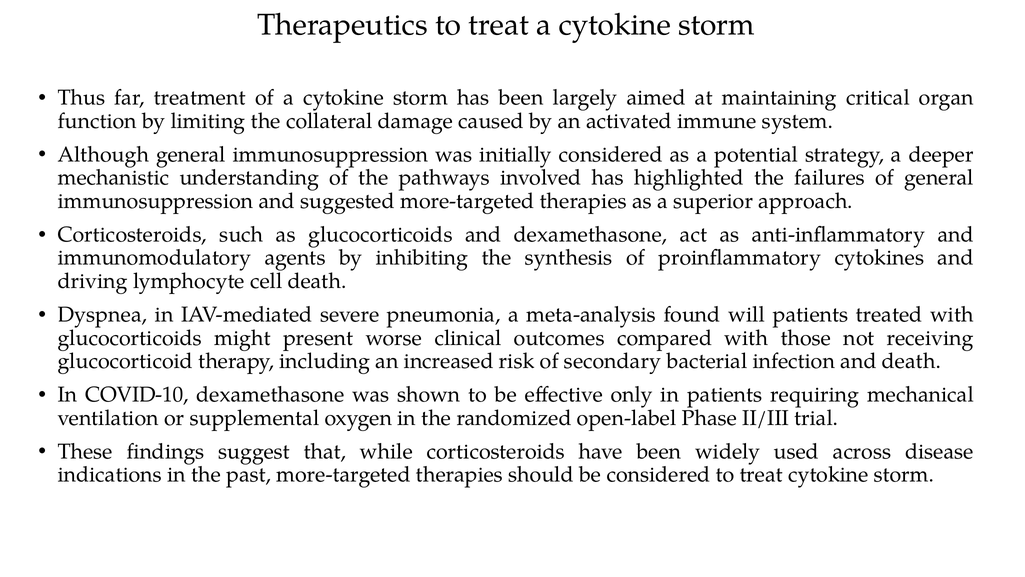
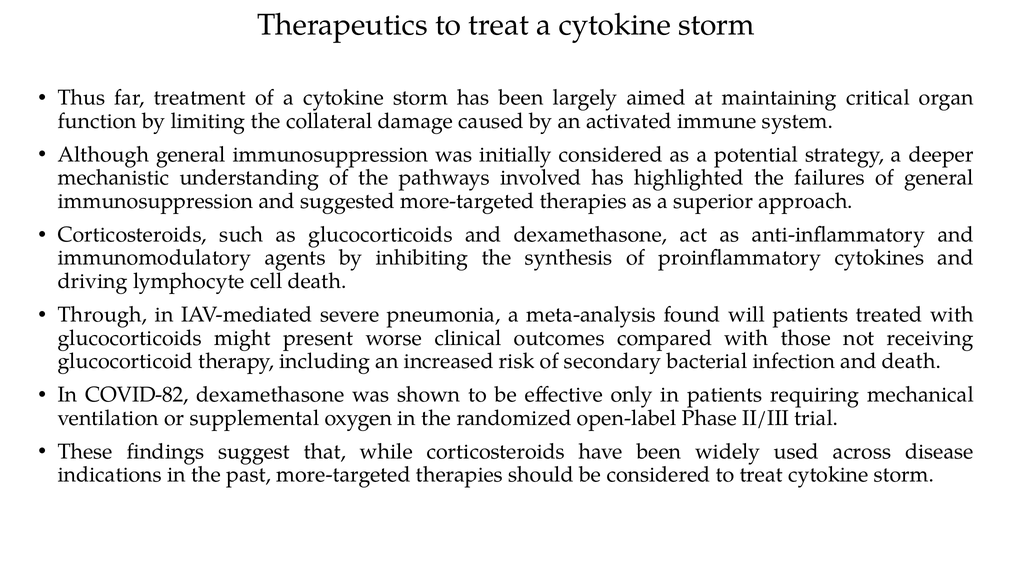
Dyspnea: Dyspnea -> Through (102, 315)
COVID-10: COVID-10 -> COVID-82 (137, 395)
